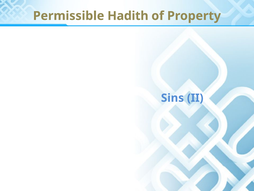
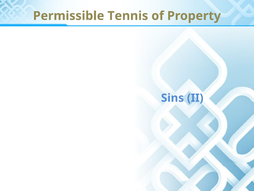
Hadith: Hadith -> Tennis (128, 16)
